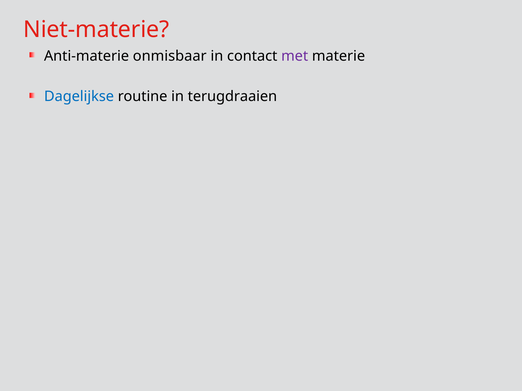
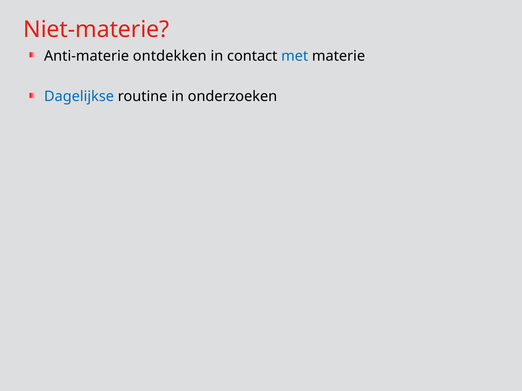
onmisbaar: onmisbaar -> ontdekken (170, 56)
met colour: purple -> blue (295, 56)
terugdraaien: terugdraaien -> onderzoeken (232, 97)
